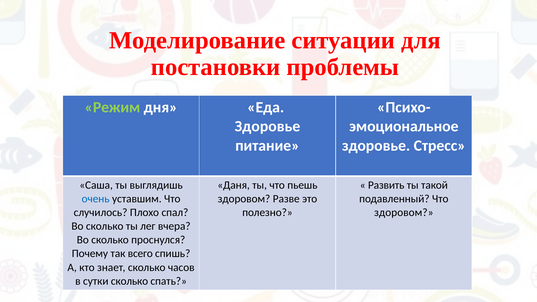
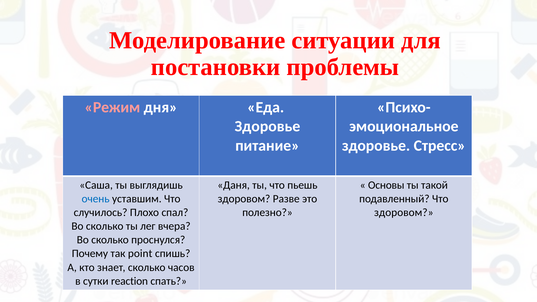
Режим colour: light green -> pink (112, 107)
Развить: Развить -> Основы (386, 185)
всего: всего -> point (140, 254)
сутки сколько: сколько -> reaction (129, 281)
